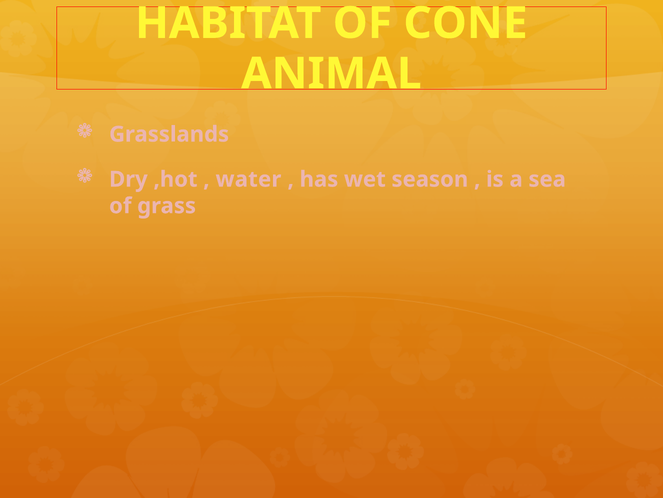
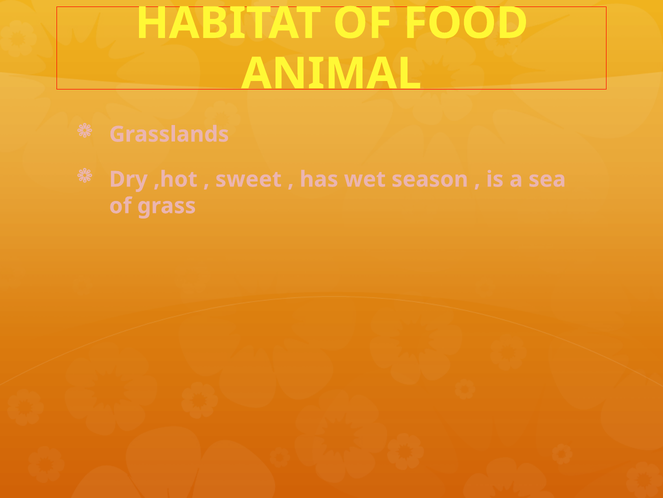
CONE: CONE -> FOOD (466, 23)
water: water -> sweet (249, 179)
